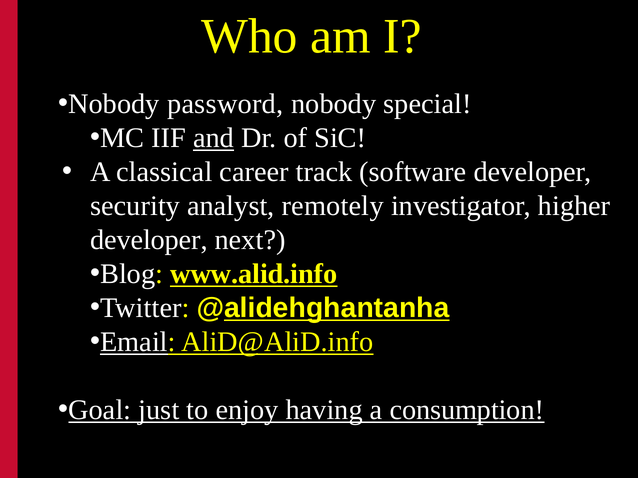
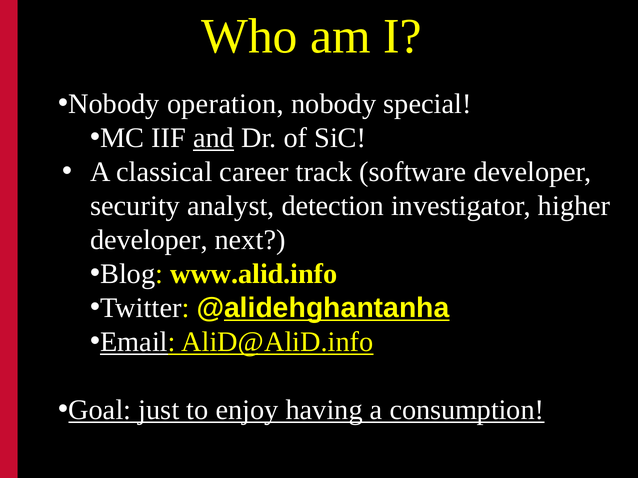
password: password -> operation (225, 104)
remotely: remotely -> detection (333, 206)
www.alid.info underline: present -> none (254, 274)
